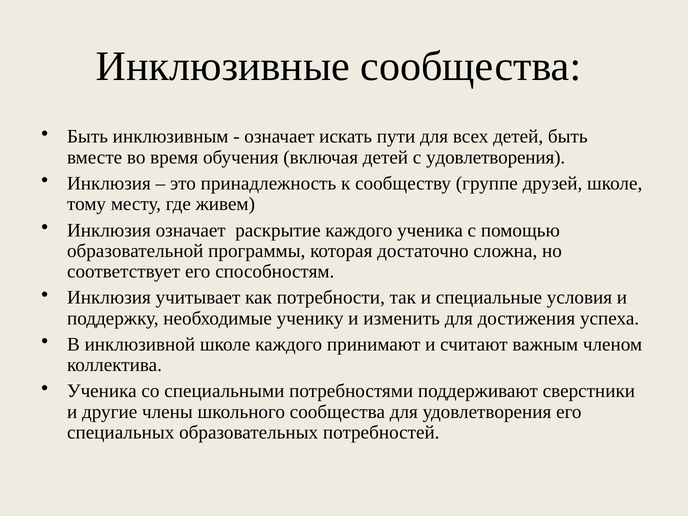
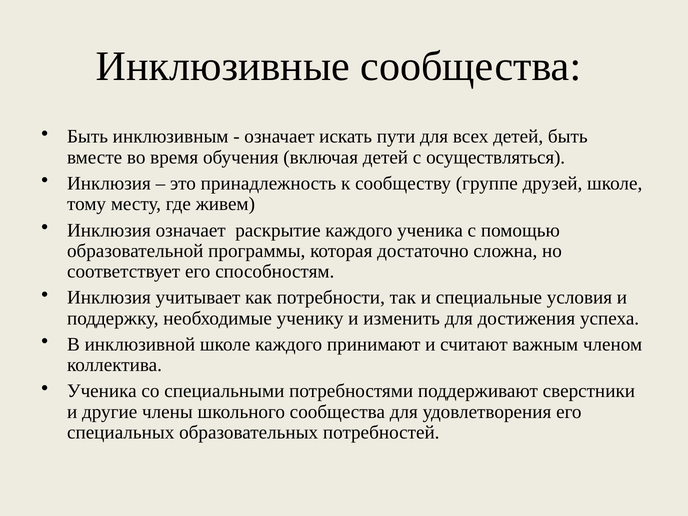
с удовлетворения: удовлетворения -> осуществляться (496, 157)
